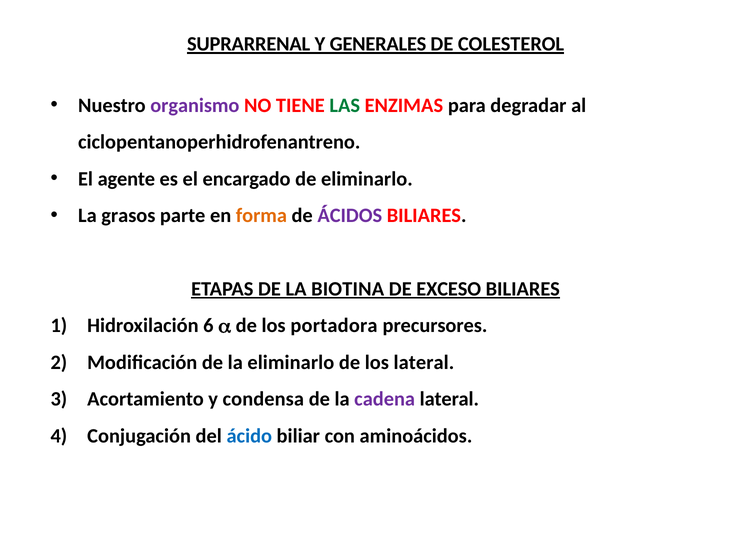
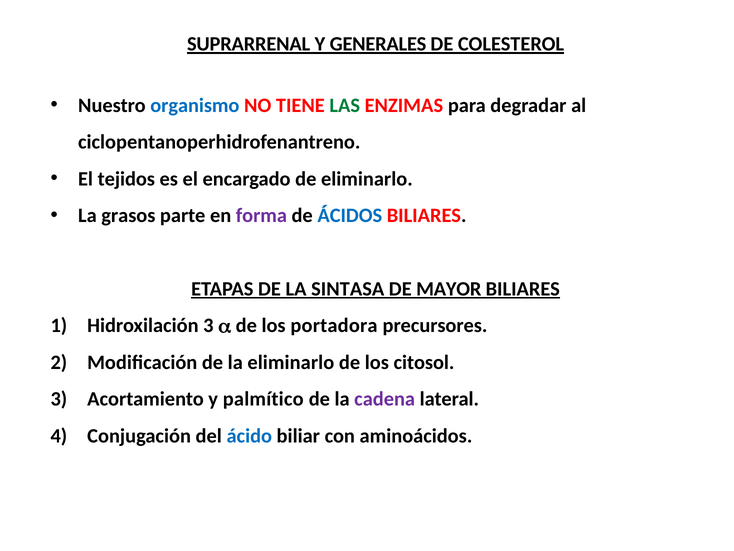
organismo colour: purple -> blue (195, 105)
agente: agente -> tejidos (126, 179)
forma colour: orange -> purple (261, 215)
ÁCIDOS colour: purple -> blue (350, 215)
BIOTINA: BIOTINA -> SINTASA (348, 289)
EXCESO: EXCESO -> MAYOR (449, 289)
Hidroxilación 6: 6 -> 3 (208, 325)
los lateral: lateral -> citosol (424, 362)
condensa: condensa -> palmítico (263, 399)
